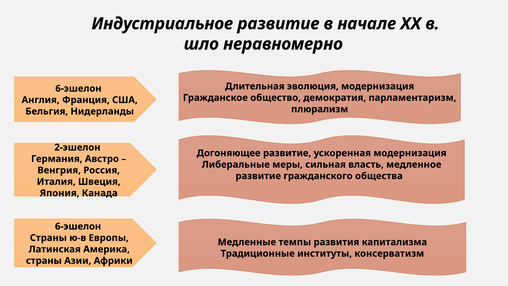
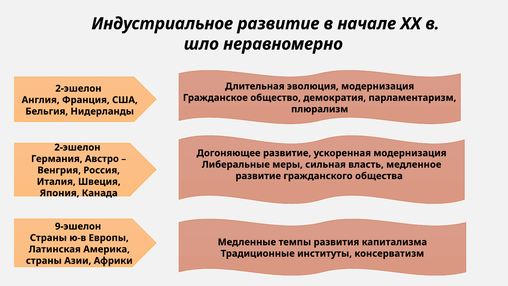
6-эшелон: 6-эшелон -> 2-эшелон (78, 88)
6-эшелон: 6-эшелон -> 9-эшелон (78, 226)
